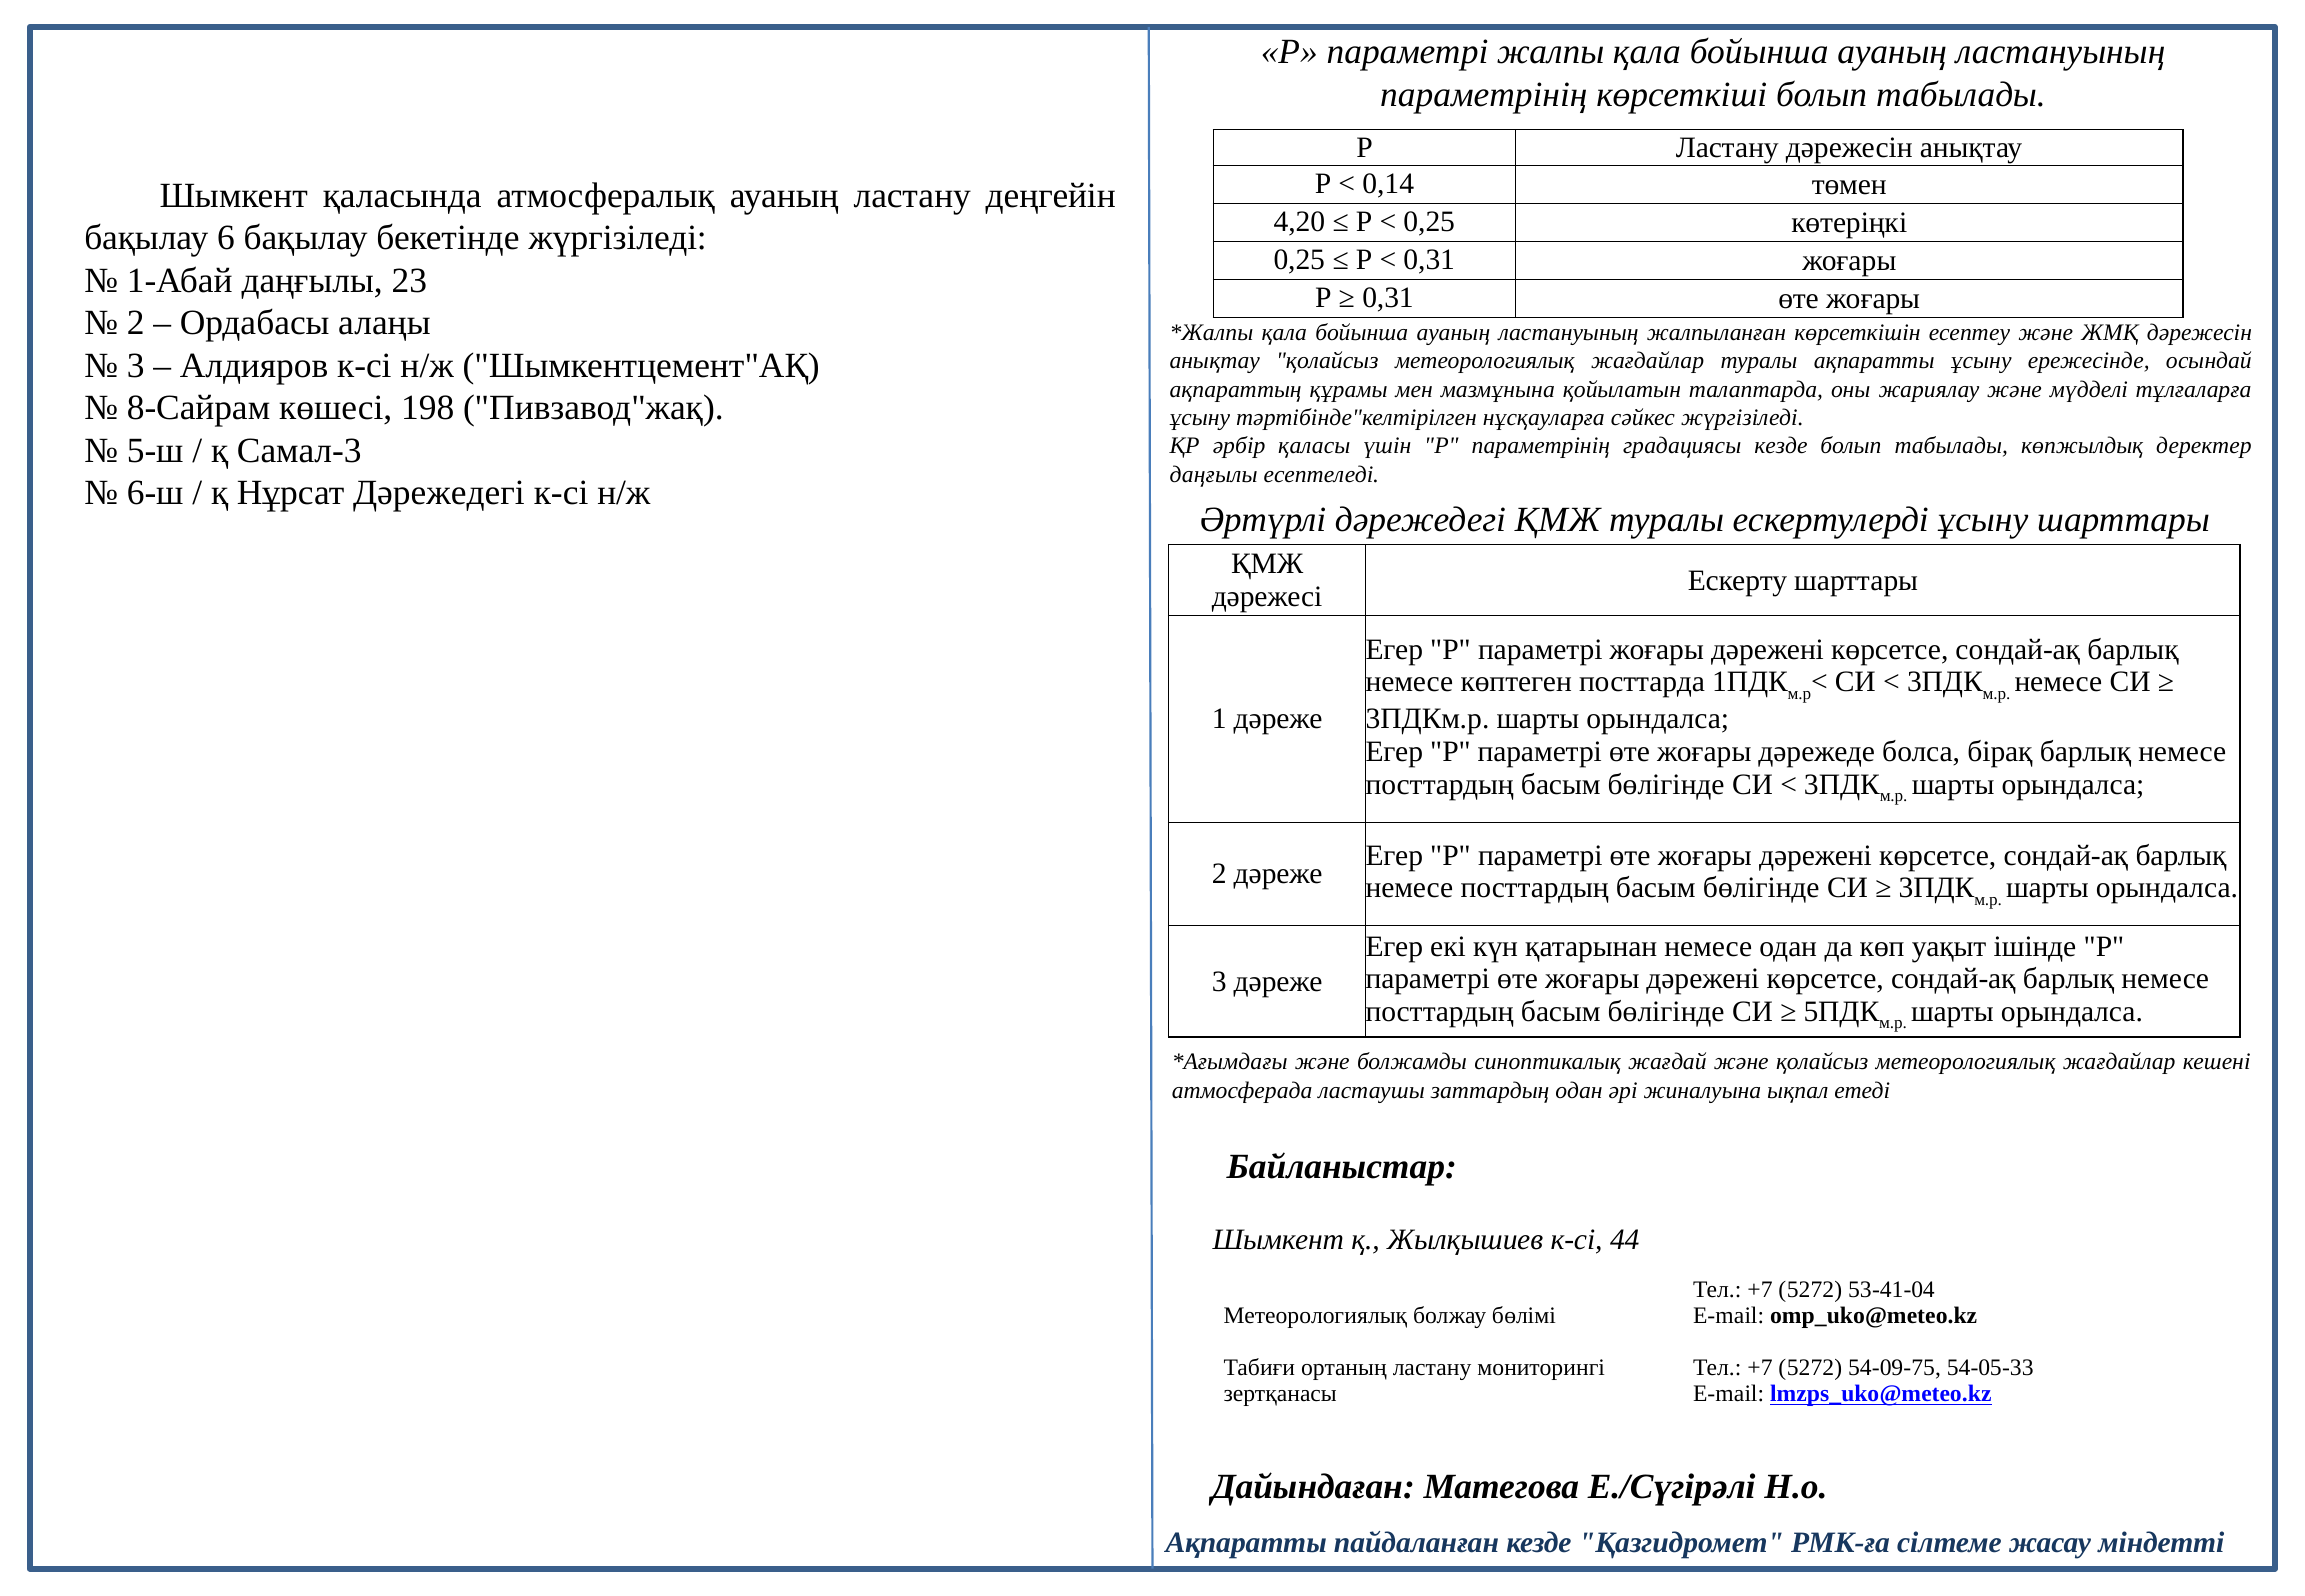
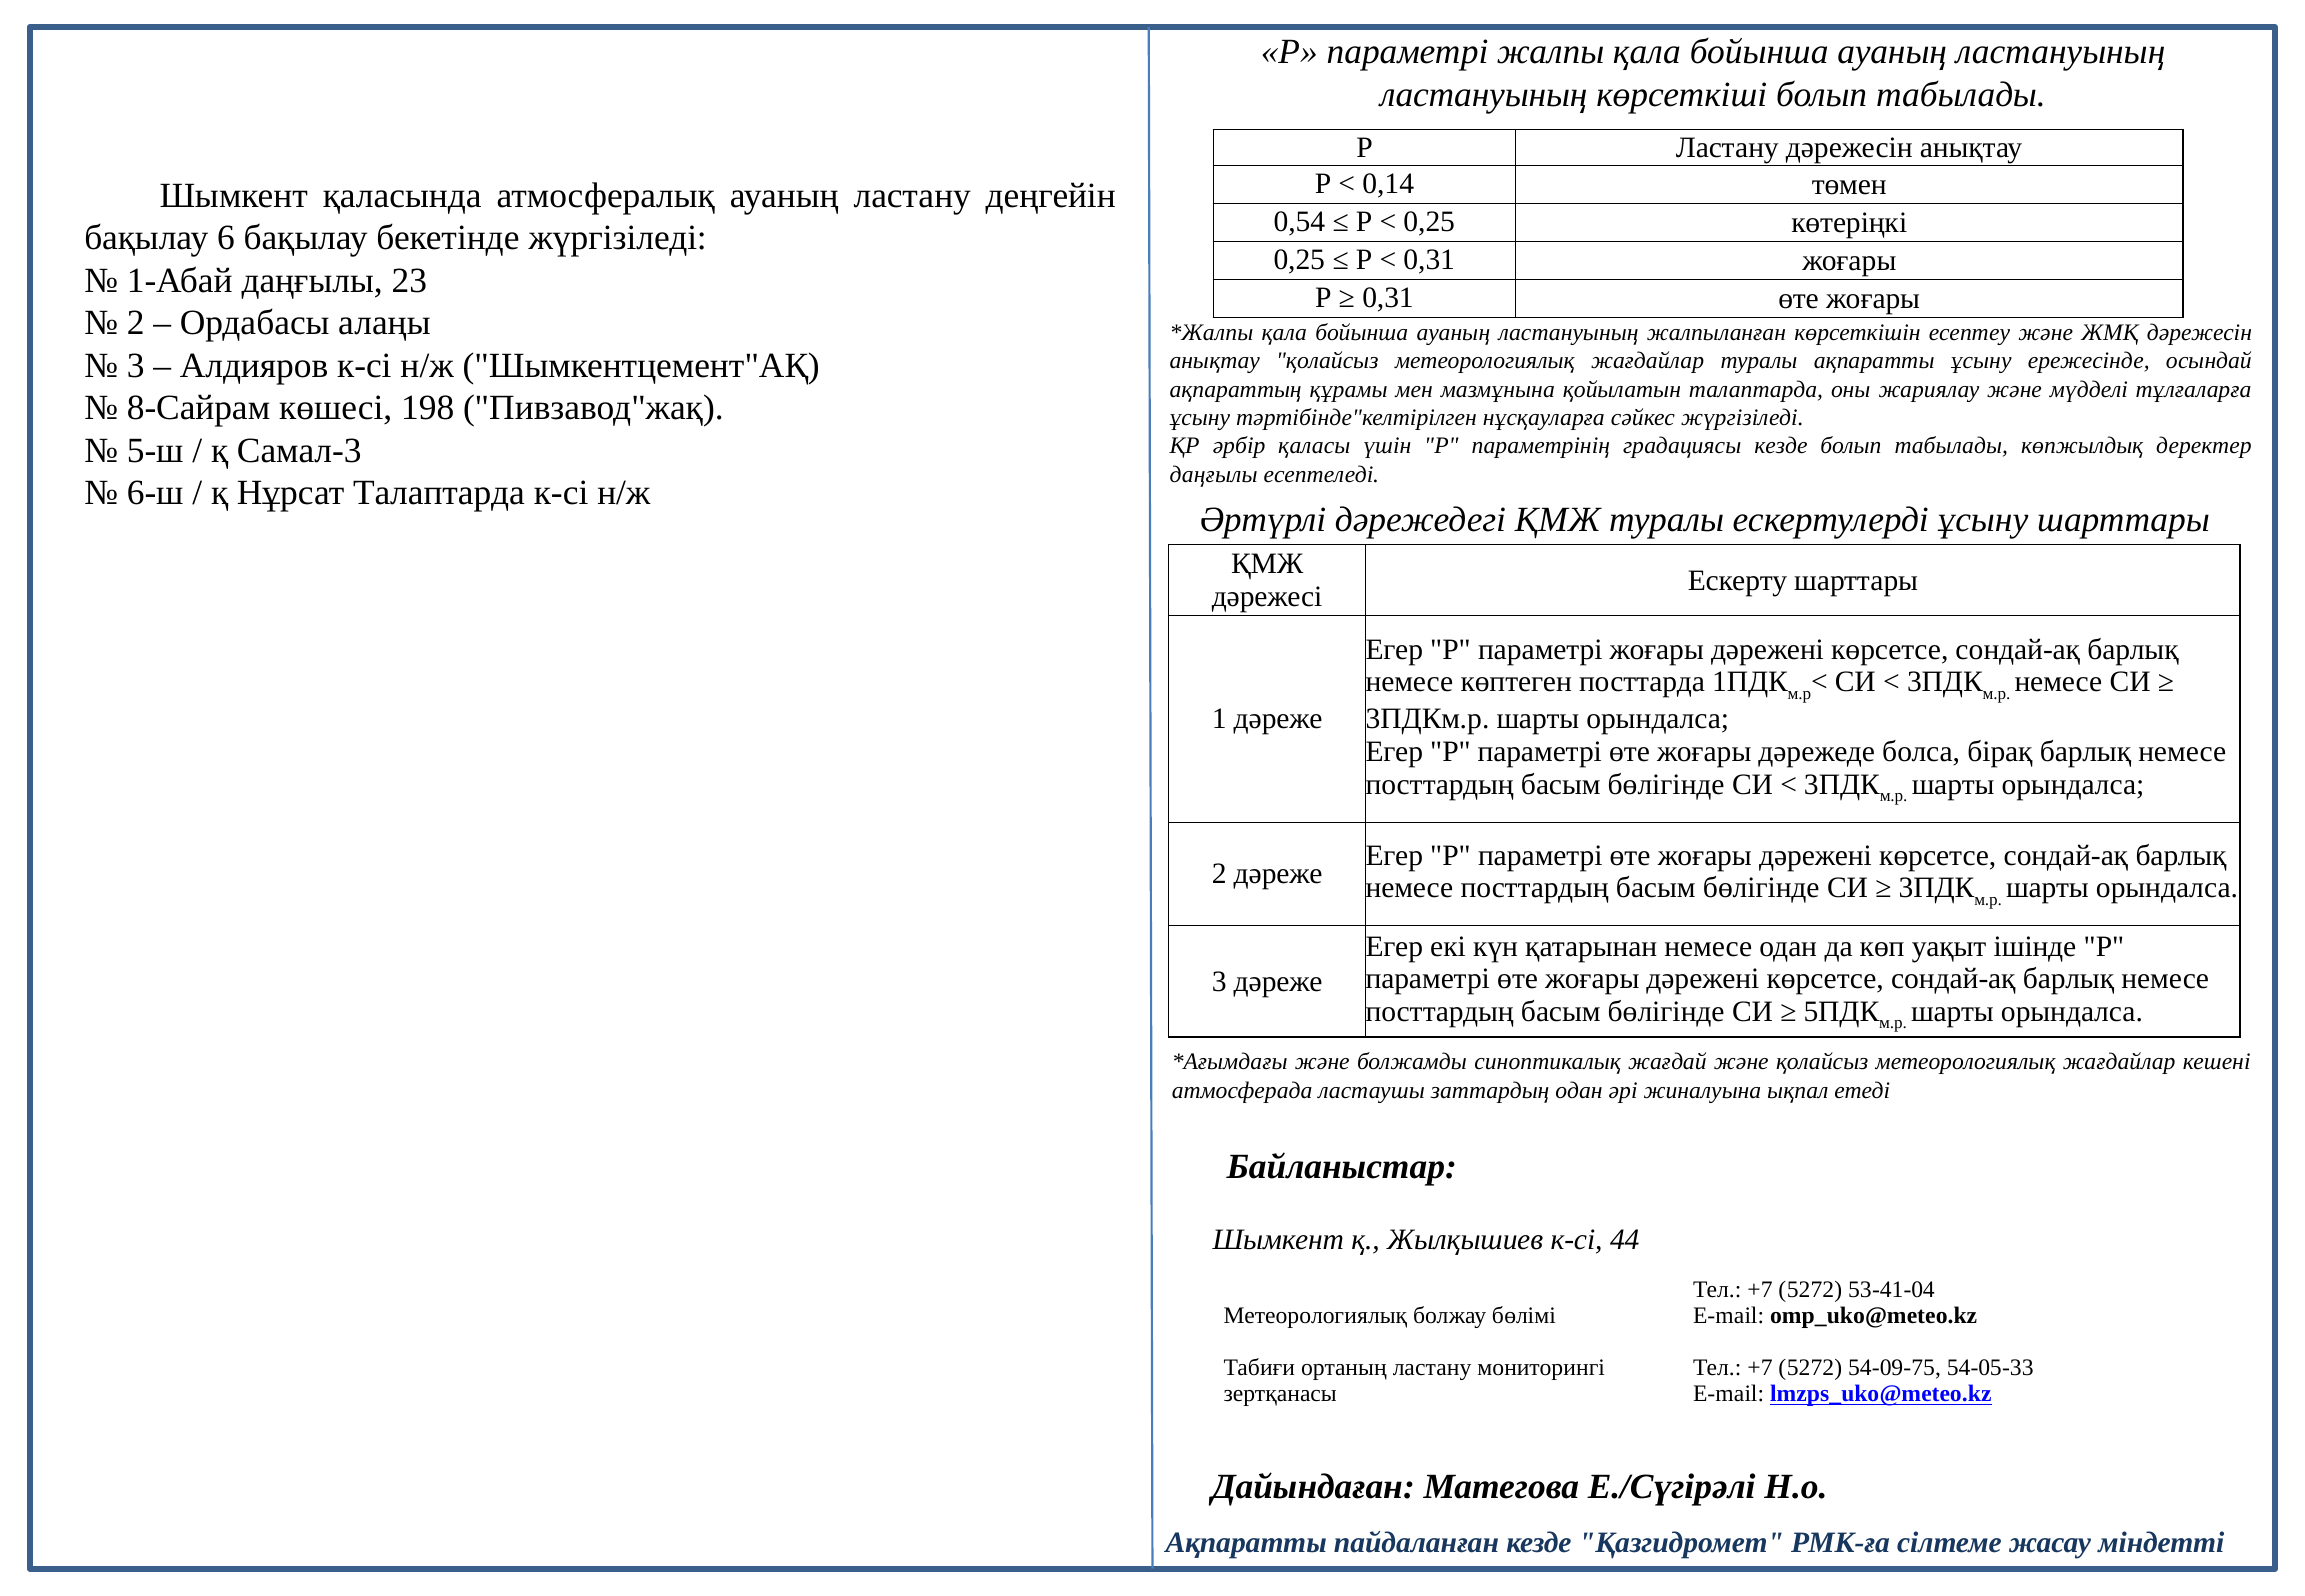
параметрінің: параметрінің -> ластануының (1484, 95)
4,20: 4,20 -> 0,54 (1299, 222)
Нұрсат Дәрежедегі: Дәрежедегі -> Талаптарда (439, 493)
